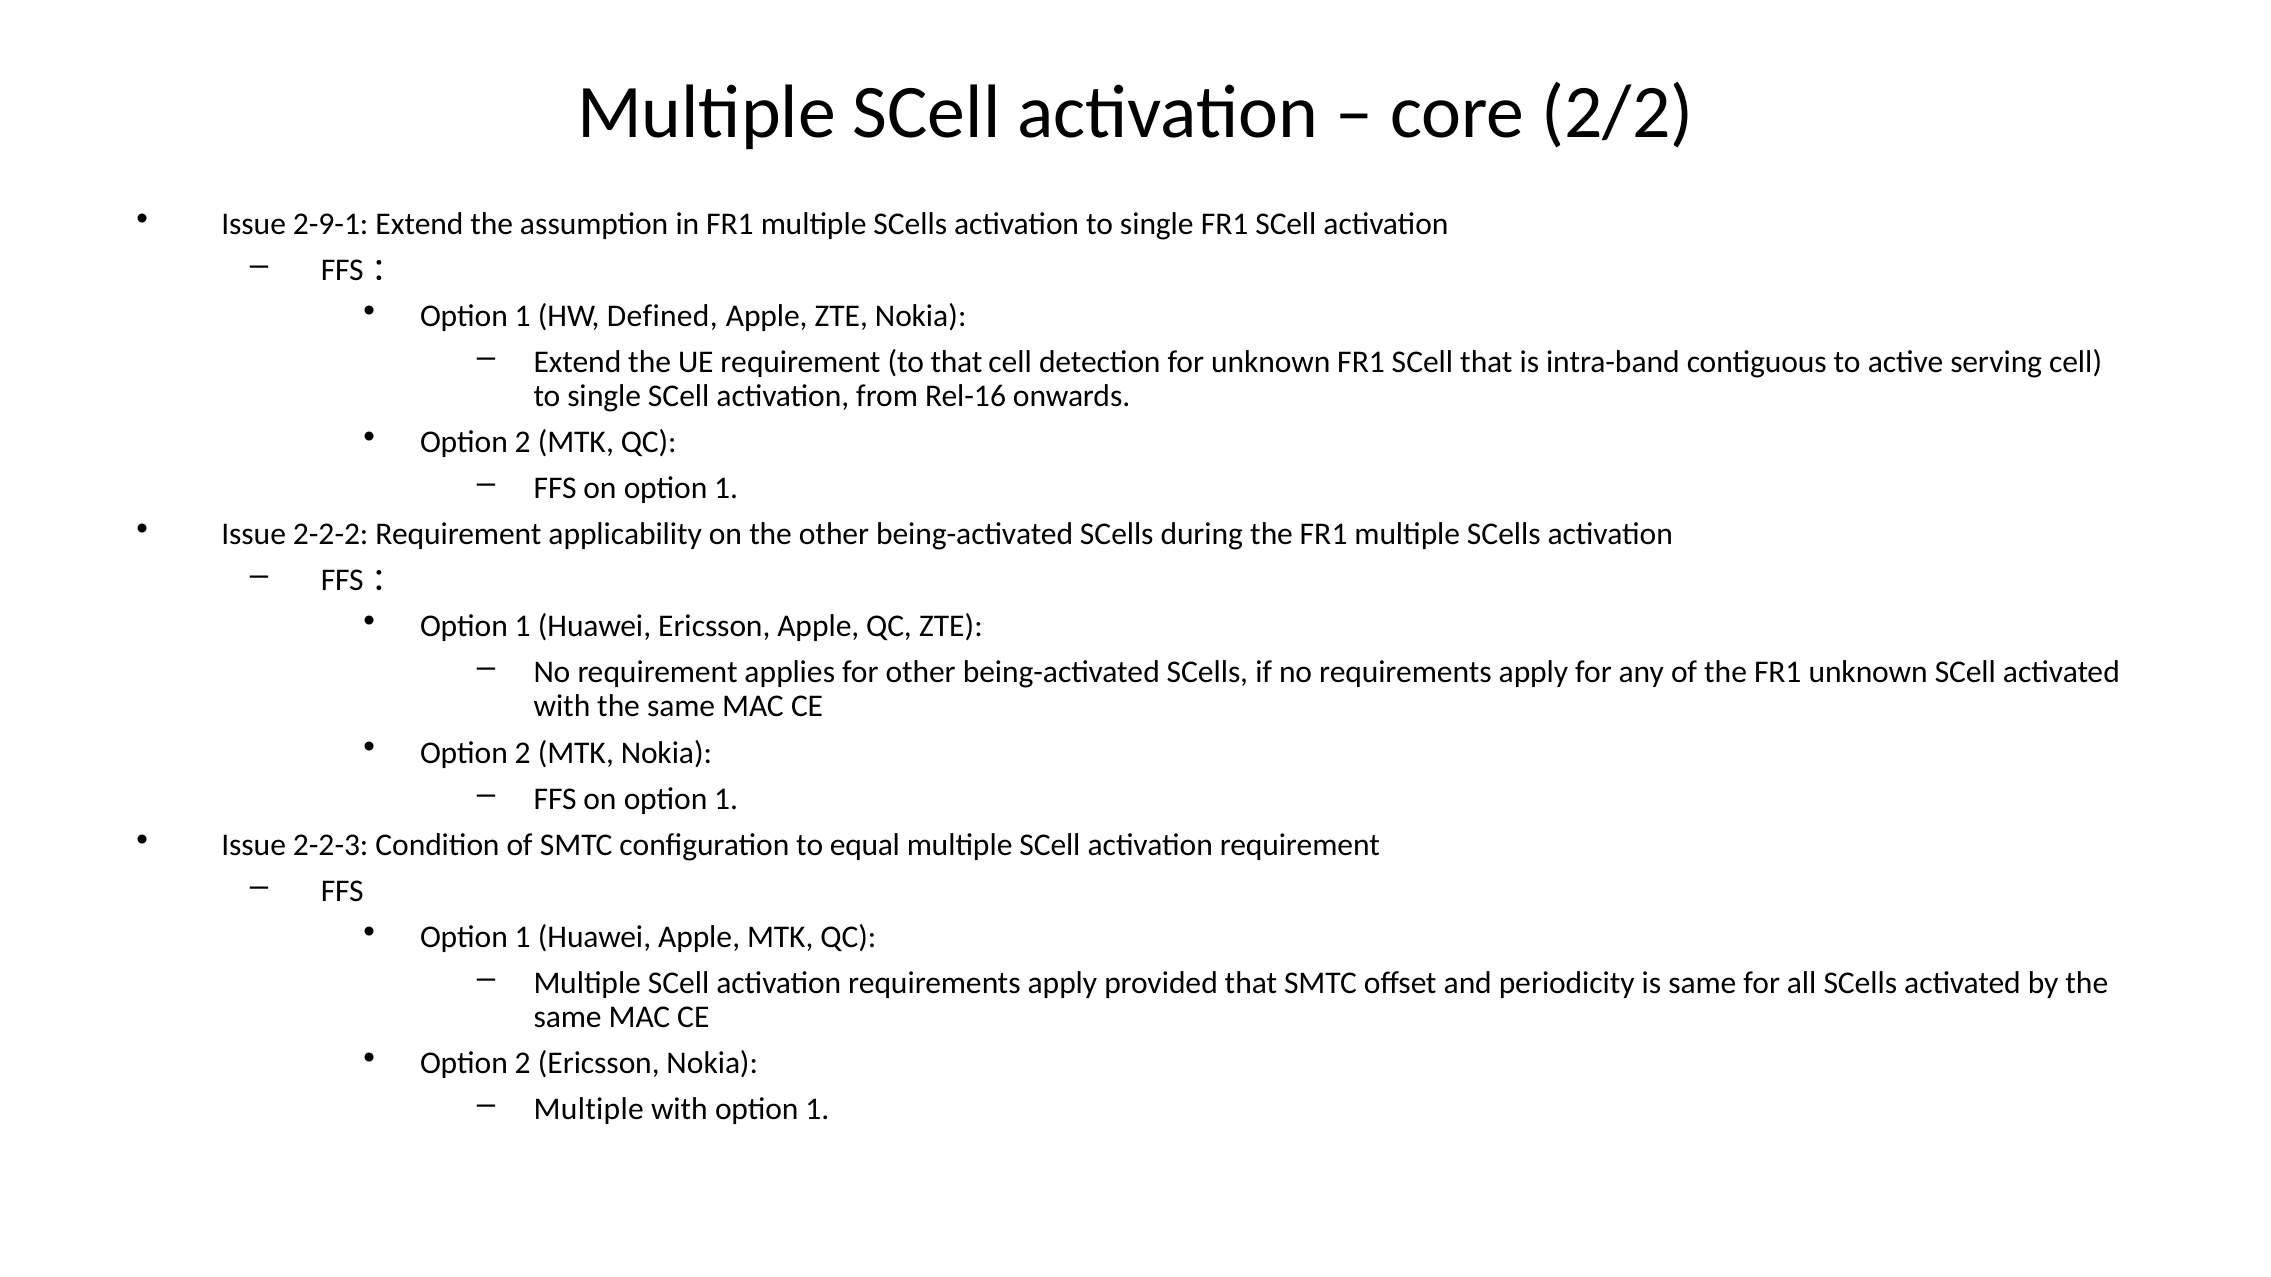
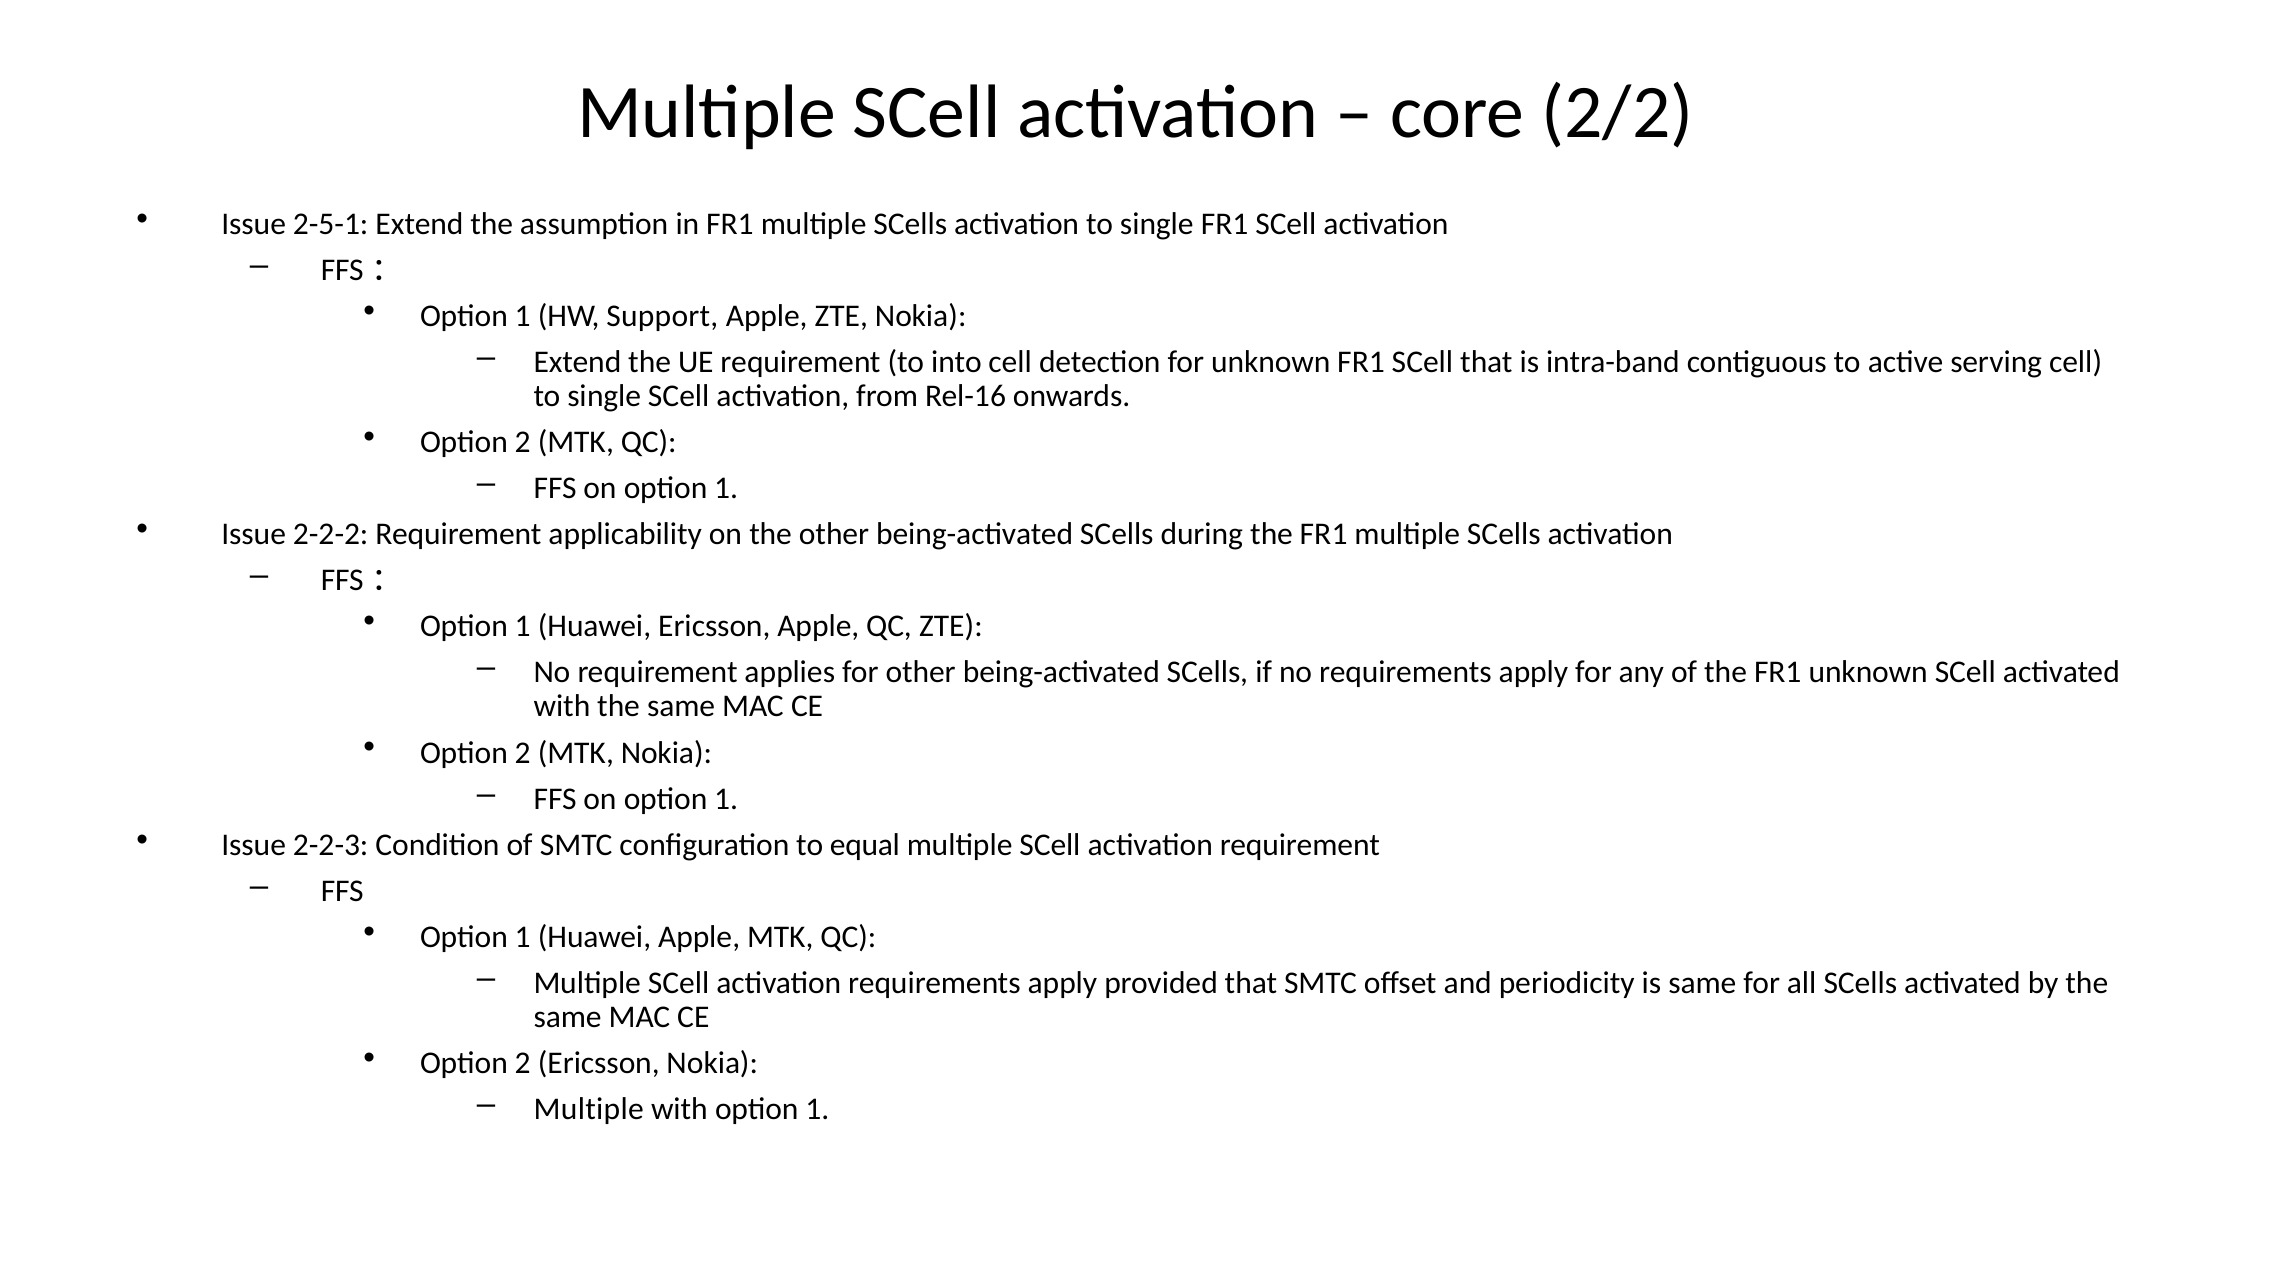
2-9-1: 2-9-1 -> 2-5-1 (331, 224)
Defined: Defined -> Support (662, 316)
to that: that -> into (956, 362)
